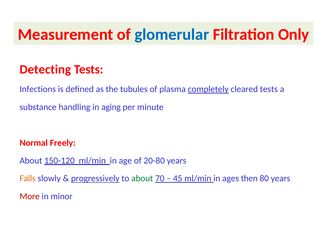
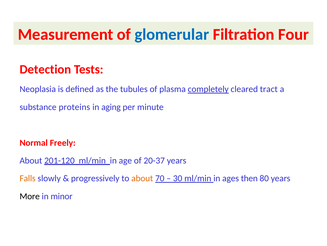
Only: Only -> Four (293, 34)
Detecting: Detecting -> Detection (45, 69)
Infections: Infections -> Neoplasia (38, 89)
cleared tests: tests -> tract (269, 89)
handling: handling -> proteins (74, 107)
150-120: 150-120 -> 201-120 (59, 160)
20-80: 20-80 -> 20-37 (154, 160)
progressively underline: present -> none (95, 178)
about colour: green -> orange (142, 178)
45: 45 -> 30 (178, 178)
More colour: red -> black (30, 196)
